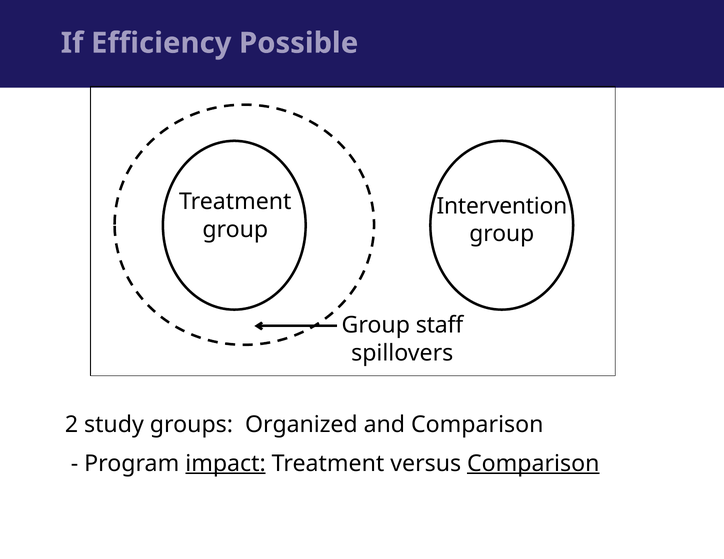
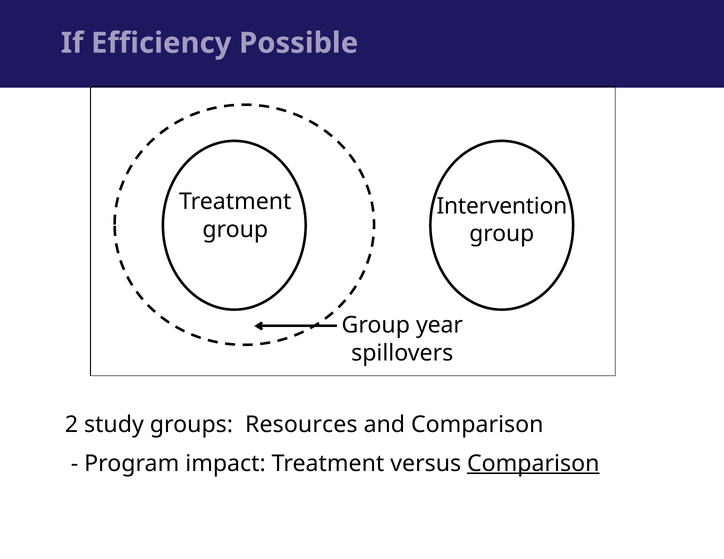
staff: staff -> year (439, 326)
Organized: Organized -> Resources (301, 425)
impact underline: present -> none (226, 464)
